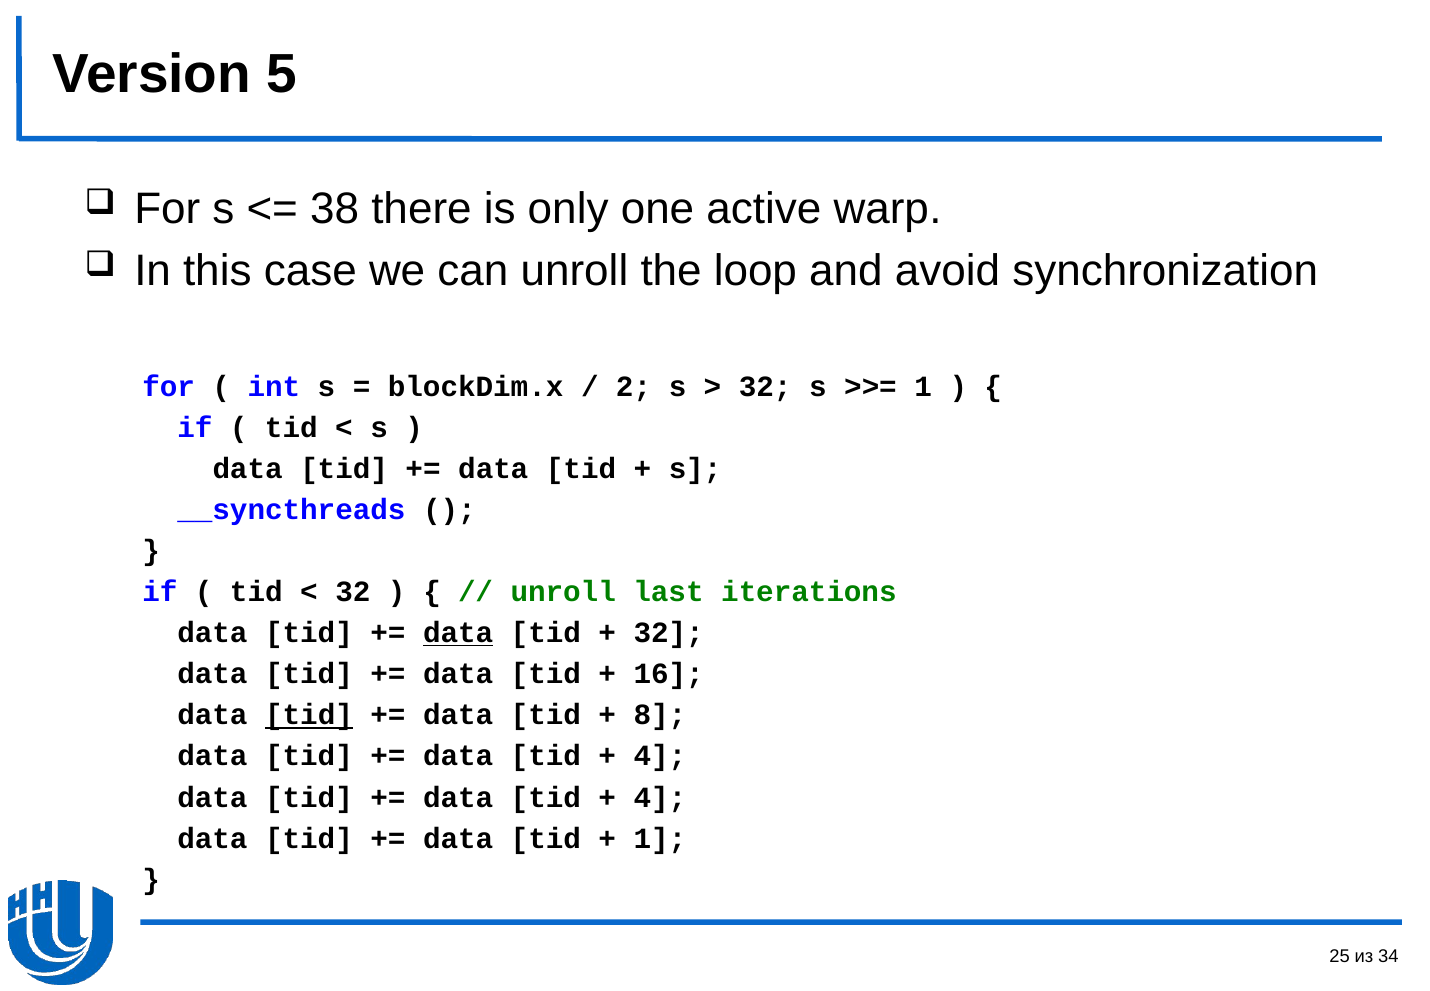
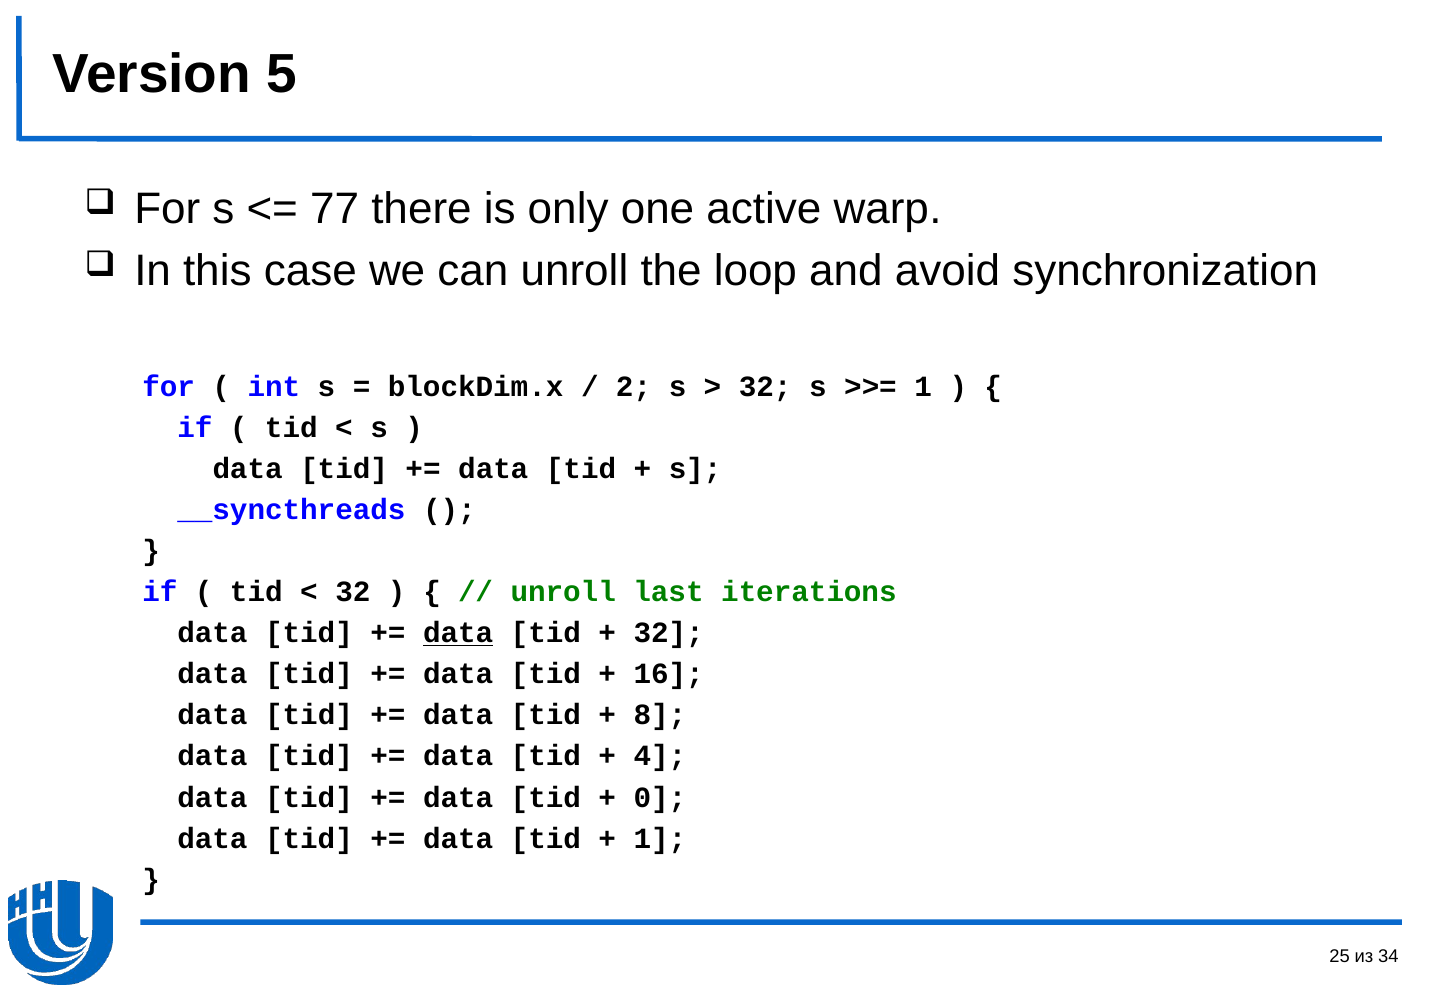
38: 38 -> 77 (335, 209)
tid underline: present -> none (309, 715)
4: 4 -> 0 (660, 797)
